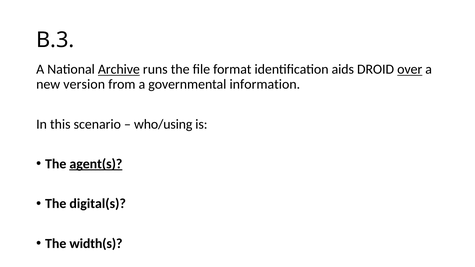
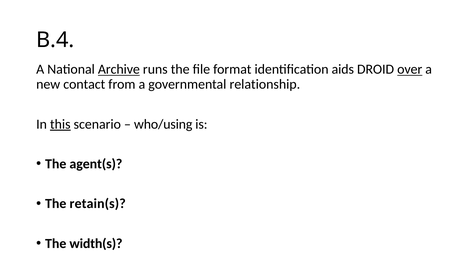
B.3: B.3 -> B.4 (55, 40)
version: version -> contact (84, 84)
information: information -> relationship (265, 84)
this underline: none -> present (60, 124)
agent(s underline: present -> none (96, 164)
digital(s: digital(s -> retain(s (98, 204)
